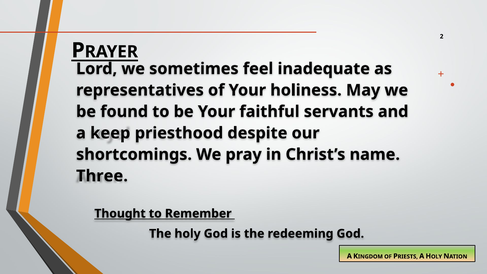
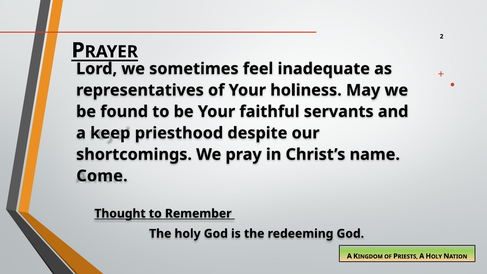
Three: Three -> Come (102, 176)
